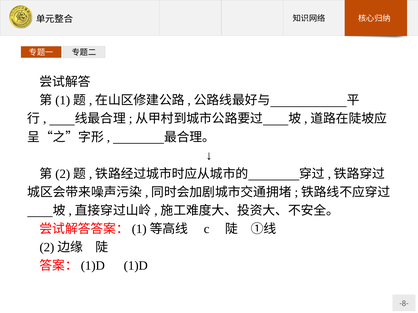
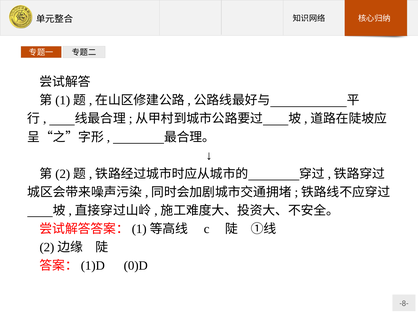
1)D: 1)D -> 0)D (136, 266)
